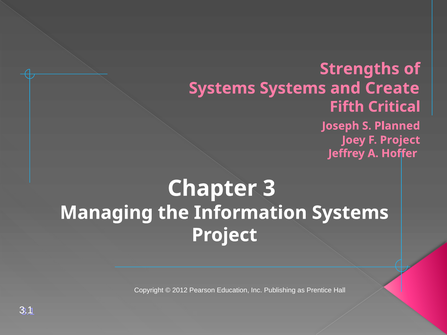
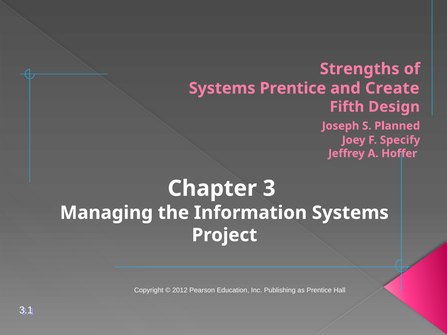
Systems Systems: Systems -> Prentice (293, 88)
Critical: Critical -> Design (394, 107)
F Project: Project -> Specify (400, 140)
